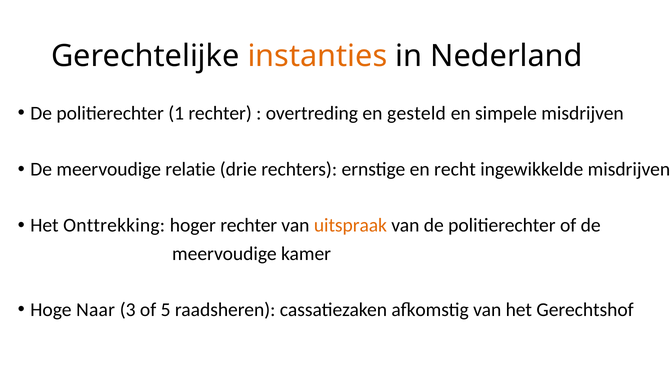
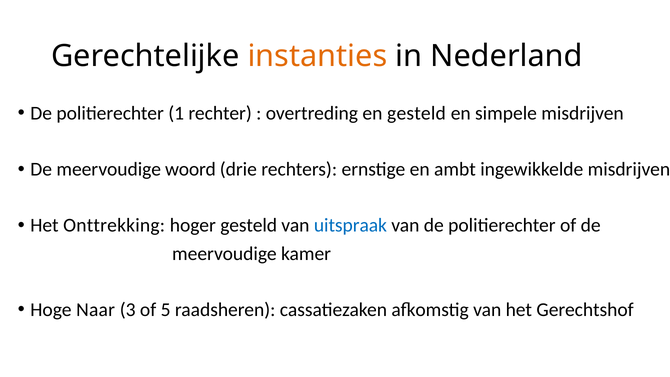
relatie: relatie -> woord (190, 169)
recht: recht -> ambt (455, 169)
hoger rechter: rechter -> gesteld (249, 225)
uitspraak colour: orange -> blue (350, 225)
